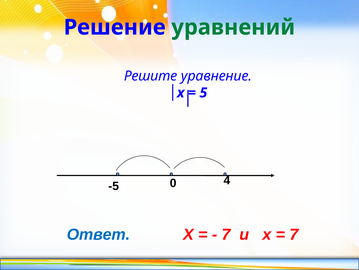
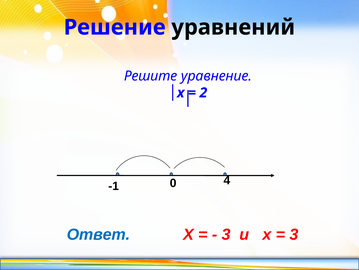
уравнений colour: green -> black (233, 27)
5: 5 -> 2 (203, 93)
-5: -5 -> -1 (114, 186)
7: 7 -> 3 (226, 234)
7: 7 -> 3 (294, 234)
